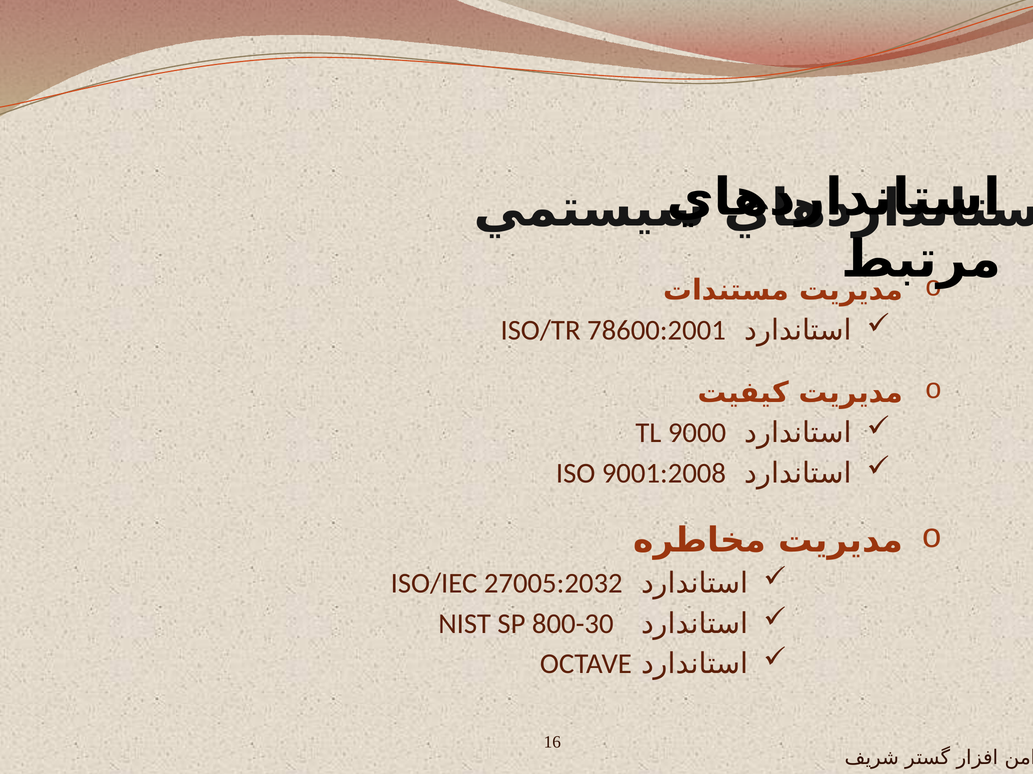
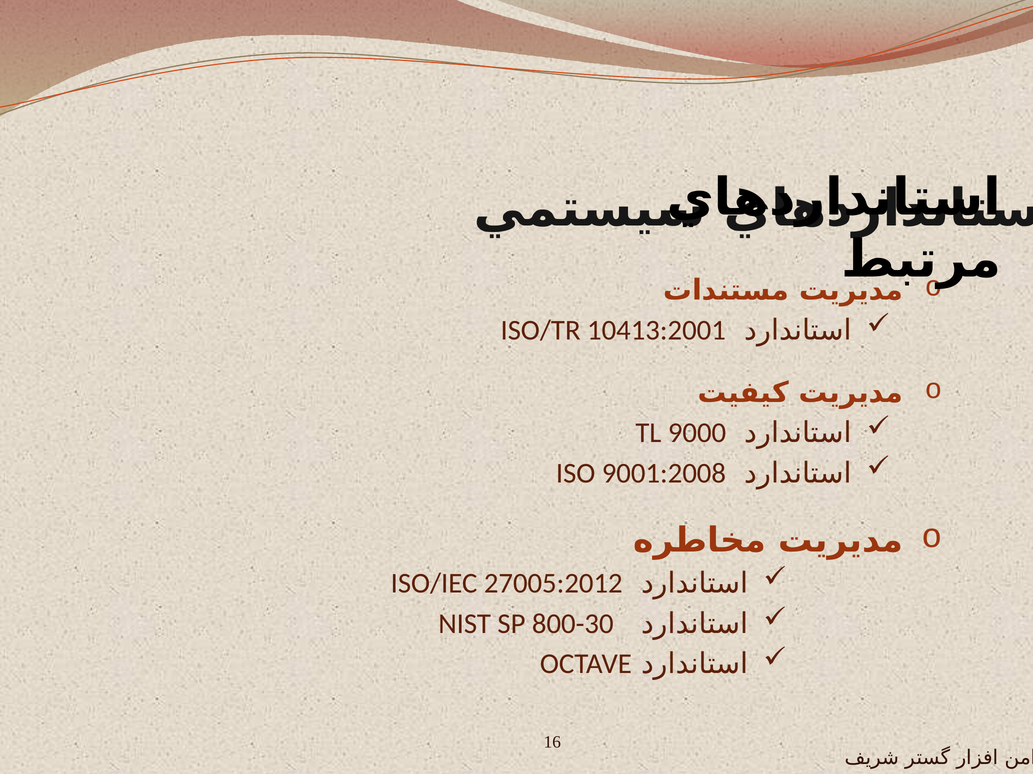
78600:2001: 78600:2001 -> 10413:2001 (656, 331)
27005:2032: 27005:2032 -> 27005:2012 (553, 584)
